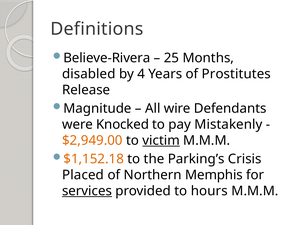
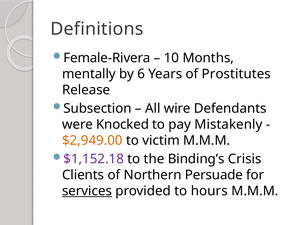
Believe-Rivera: Believe-Rivera -> Female-Rivera (107, 58)
25: 25 -> 10 (171, 58)
disabled: disabled -> mentally (89, 74)
4: 4 -> 6 (141, 74)
Magnitude: Magnitude -> Subsection (97, 108)
victim underline: present -> none (161, 140)
$1,152.18 colour: orange -> purple (94, 159)
Parking’s: Parking’s -> Binding’s (196, 159)
Placed: Placed -> Clients (83, 175)
Memphis: Memphis -> Persuade (214, 175)
